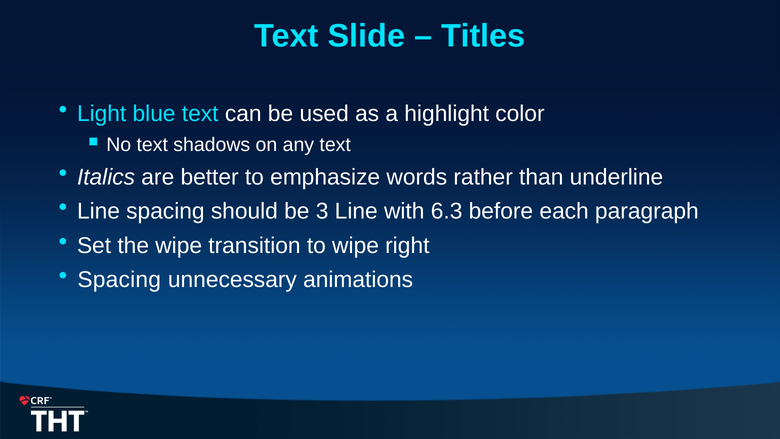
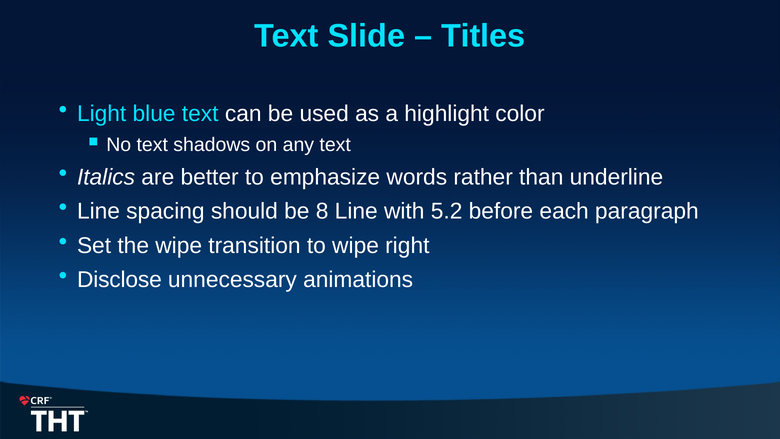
3: 3 -> 8 (322, 211)
6.3: 6.3 -> 5.2 (447, 211)
Spacing: Spacing -> Disclose (119, 280)
